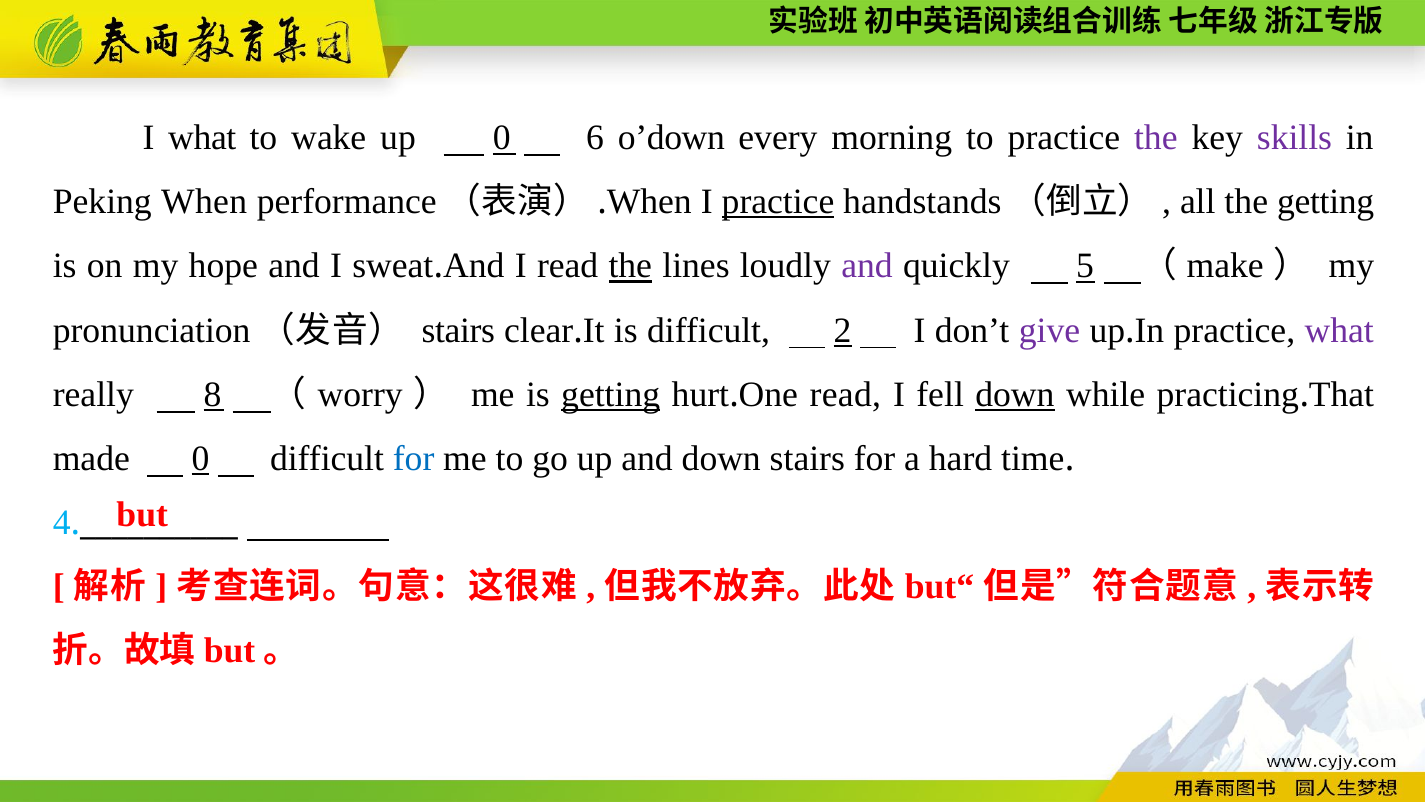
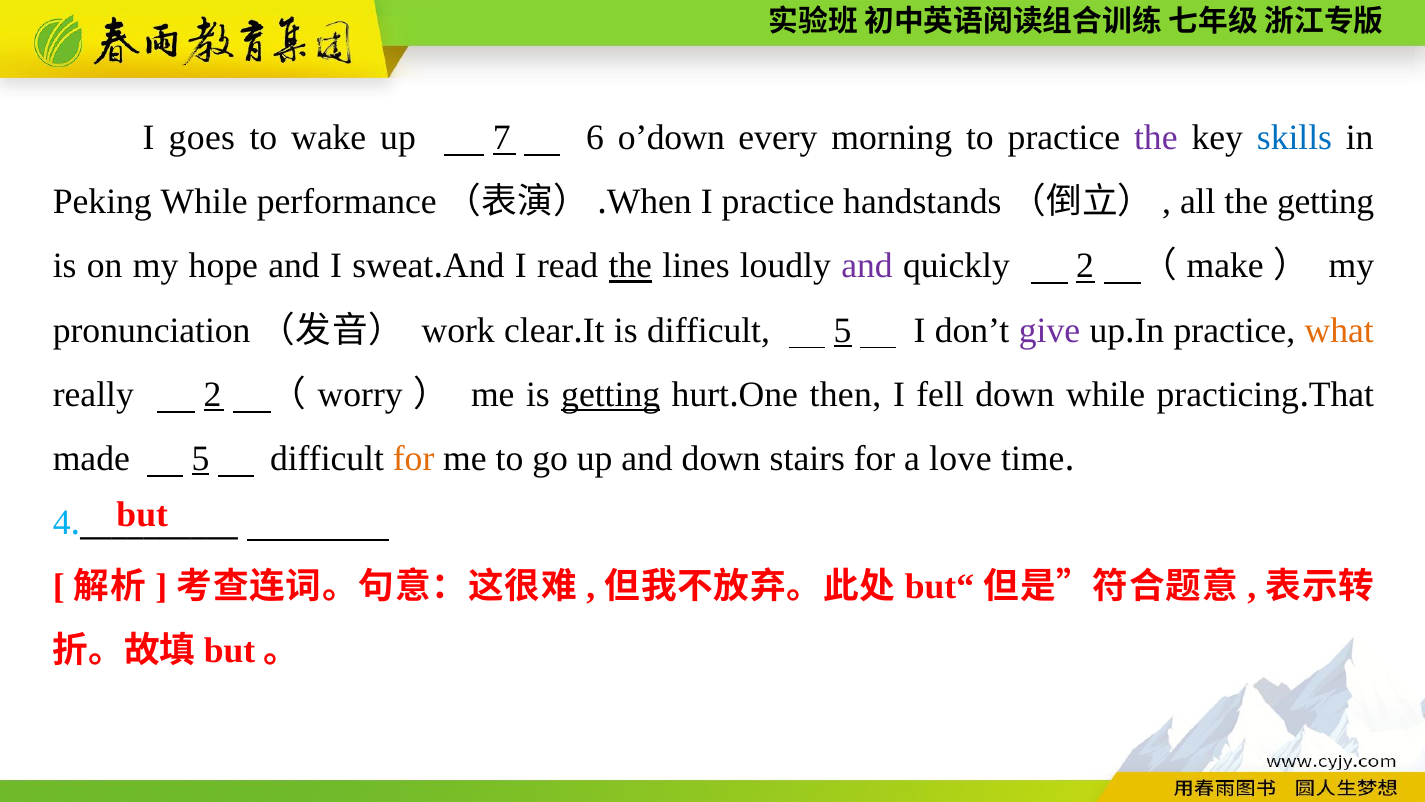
I what: what -> goes (202, 138)
up 0: 0 -> 7 (502, 138)
skills colour: purple -> blue (1294, 138)
Peking When: When -> While (204, 202)
practice underline: present -> none (778, 202)
quickly 5: 5 -> 2 (1085, 266)
stairs: stairs -> work (458, 330)
difficult 2: 2 -> 5 (842, 330)
what colour: purple -> orange (1339, 330)
really 8: 8 -> 2 (212, 394)
read: read -> then (845, 394)
down underline: present -> none (1015, 394)
made 0: 0 -> 5 (201, 459)
for colour: blue -> orange (414, 459)
hard: hard -> love (960, 459)
